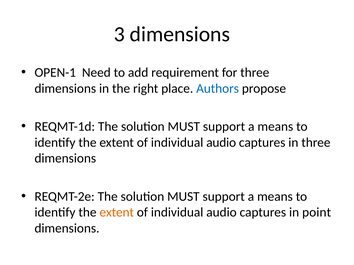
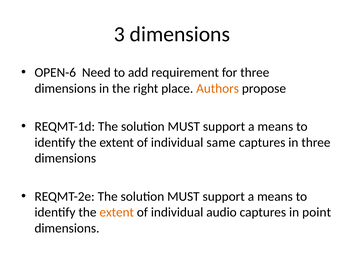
OPEN-1: OPEN-1 -> OPEN-6 (55, 73)
Authors colour: blue -> orange (218, 89)
audio: audio -> same (221, 143)
